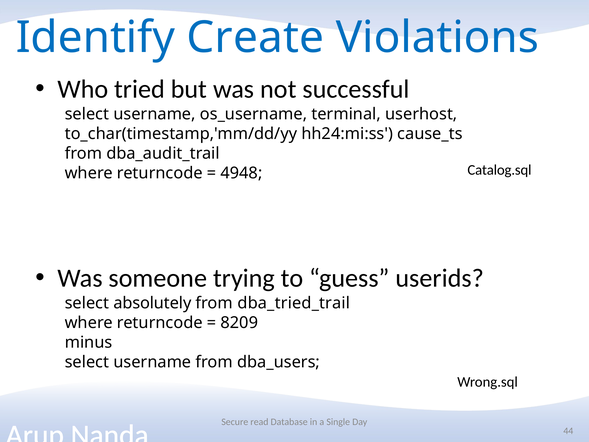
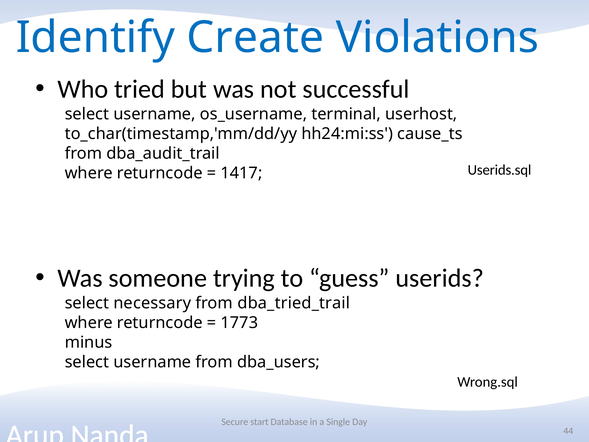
Catalog.sql: Catalog.sql -> Userids.sql (499, 170)
4948: 4948 -> 1417 (241, 173)
absolutely: absolutely -> necessary (152, 303)
8209: 8209 -> 1773 (239, 322)
read: read -> start (259, 422)
